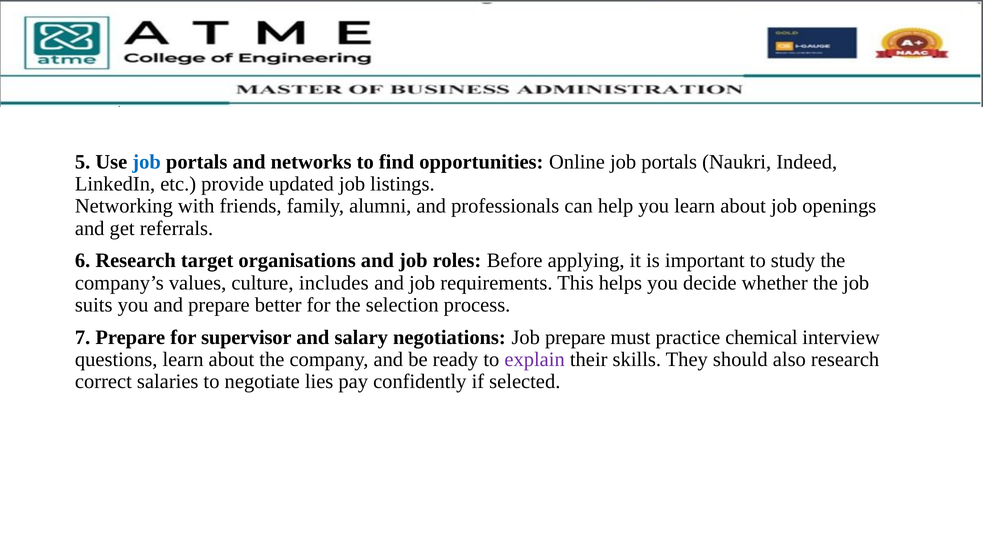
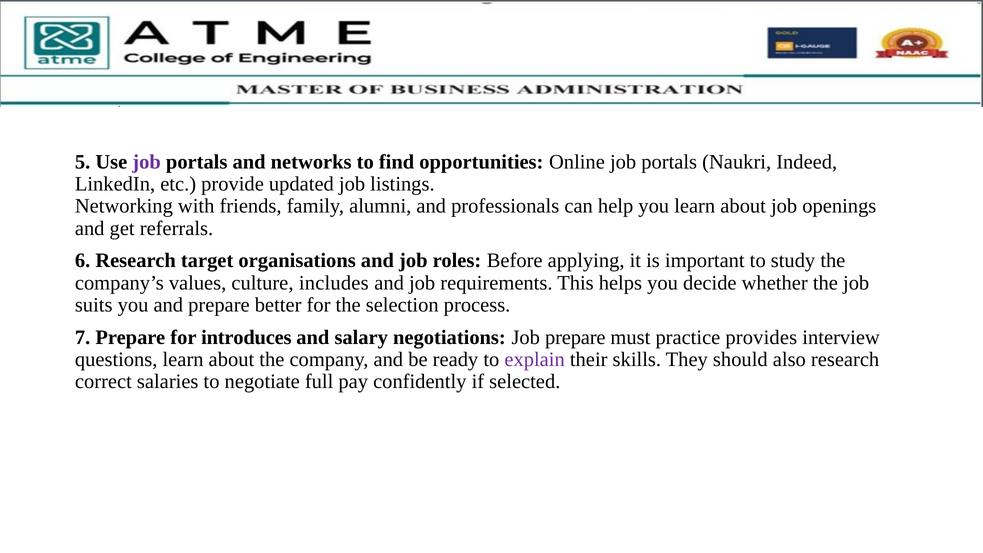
job colour: blue -> purple (147, 162)
supervisor: supervisor -> introduces (246, 337)
chemical: chemical -> provides (761, 337)
lies: lies -> full (319, 382)
